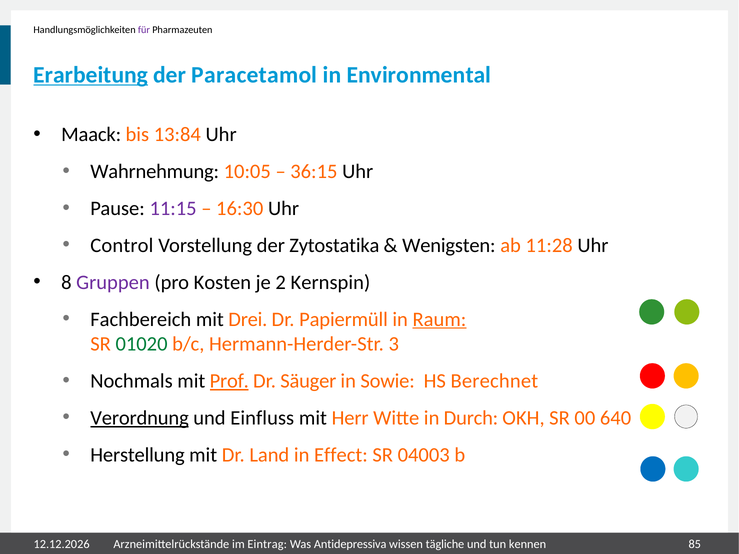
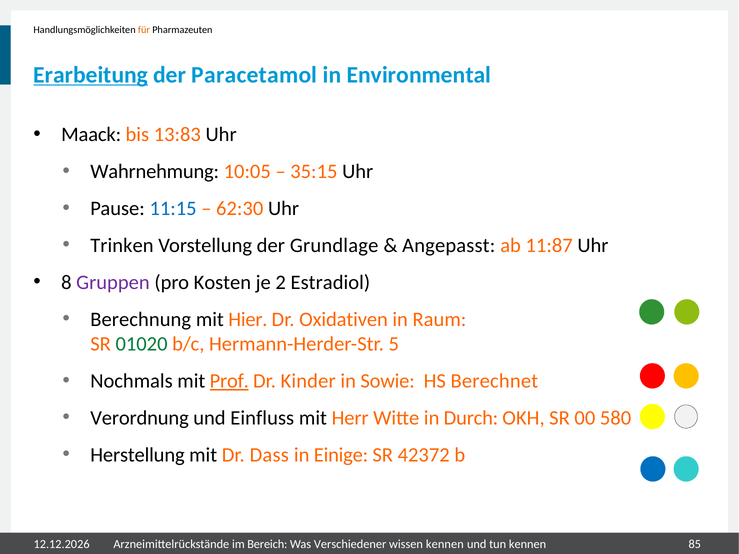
für colour: purple -> orange (144, 30)
13:84: 13:84 -> 13:83 (177, 135)
36:15: 36:15 -> 35:15 (314, 172)
11:15 colour: purple -> blue (173, 208)
16:30: 16:30 -> 62:30 (240, 208)
Control: Control -> Trinken (122, 245)
Zytostatika: Zytostatika -> Grundlage (334, 245)
Wenigsten: Wenigsten -> Angepasst (449, 245)
11:28: 11:28 -> 11:87 (549, 245)
Kernspin: Kernspin -> Estradiol (330, 282)
Fachbereich: Fachbereich -> Berechnung (141, 319)
Drei: Drei -> Hier (248, 319)
Papiermüll: Papiermüll -> Oxidativen (344, 319)
Raum underline: present -> none (439, 319)
3: 3 -> 5 (394, 344)
Säuger: Säuger -> Kinder (308, 381)
Verordnung underline: present -> none (140, 418)
640: 640 -> 580 (616, 418)
Land: Land -> Dass (269, 455)
Effect: Effect -> Einige (341, 455)
04003: 04003 -> 42372 (424, 455)
Eintrag: Eintrag -> Bereich (267, 544)
Antidepressiva: Antidepressiva -> Verschiedener (350, 544)
wissen tägliche: tägliche -> kennen (445, 544)
